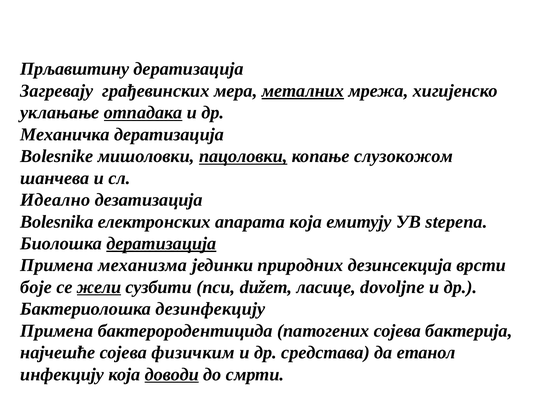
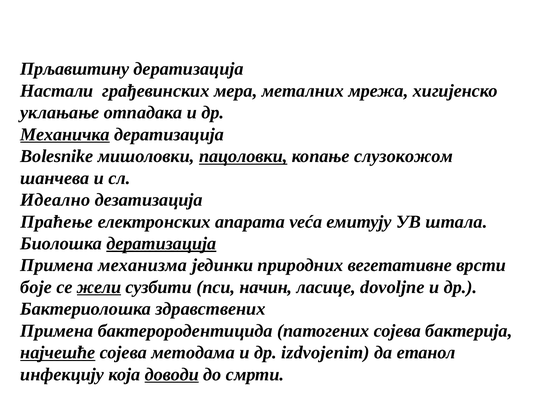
Загревају: Загревају -> Настали (57, 91)
металних underline: present -> none (303, 91)
отпадака underline: present -> none (143, 113)
Механичка underline: none -> present (65, 134)
Bolesnika: Bolesnika -> Праћење (57, 222)
апарата која: која -> veća (306, 222)
stepena: stepena -> штала (456, 222)
дезинсекција: дезинсекција -> вегетативне (400, 265)
dužem: dužem -> начин (266, 287)
дезинфекцију: дезинфекцију -> здравствених (211, 309)
најчешће underline: none -> present (58, 352)
физичким: физичким -> методама (193, 352)
средстава: средстава -> izdvojenim (325, 352)
